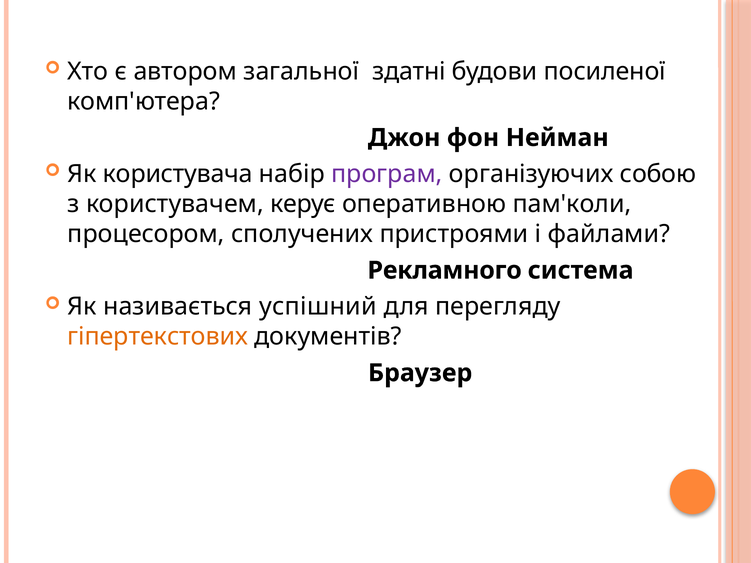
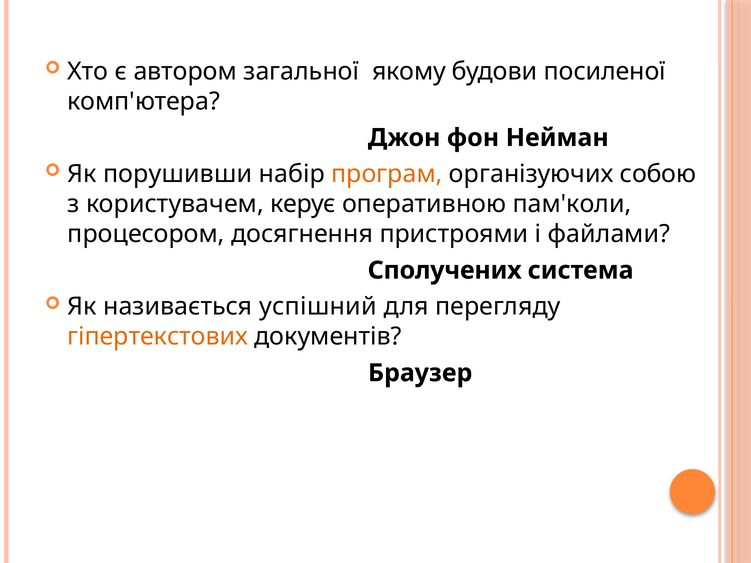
здатні: здатні -> якому (409, 71)
користувача: користувача -> порушивши (178, 174)
програм colour: purple -> orange (387, 174)
сполучених: сполучених -> досягнення (302, 234)
Рекламного: Рекламного -> Сполучених (445, 270)
